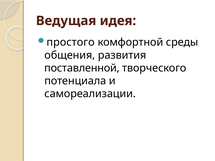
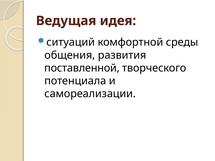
простого: простого -> ситуаций (71, 42)
